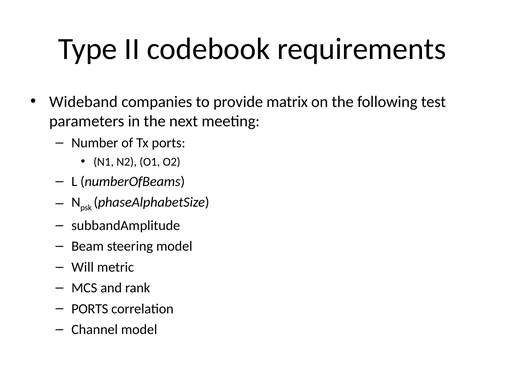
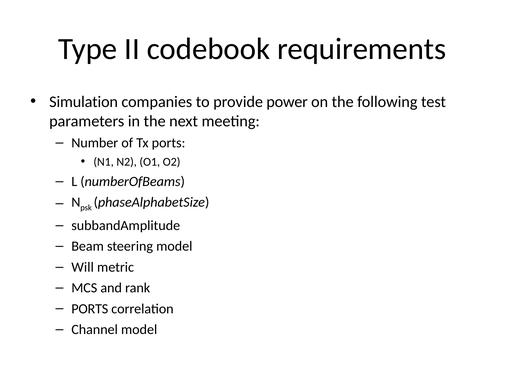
Wideband: Wideband -> Simulation (84, 102)
matrix: matrix -> power (287, 102)
